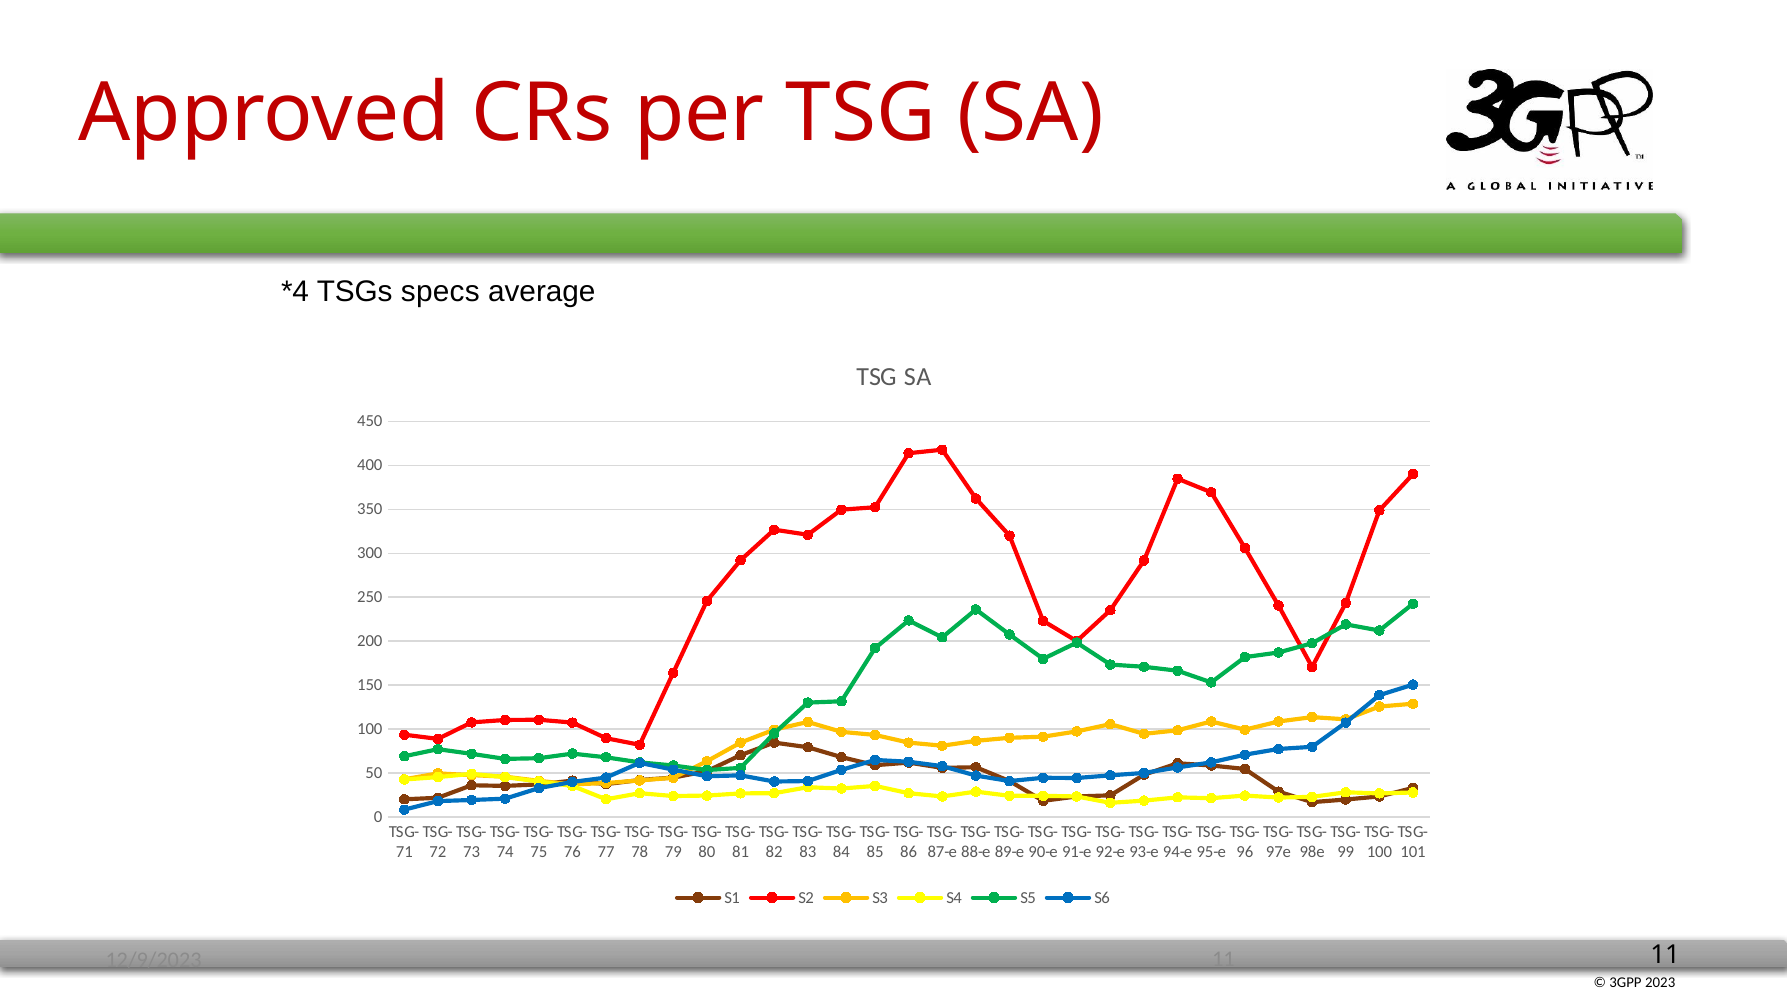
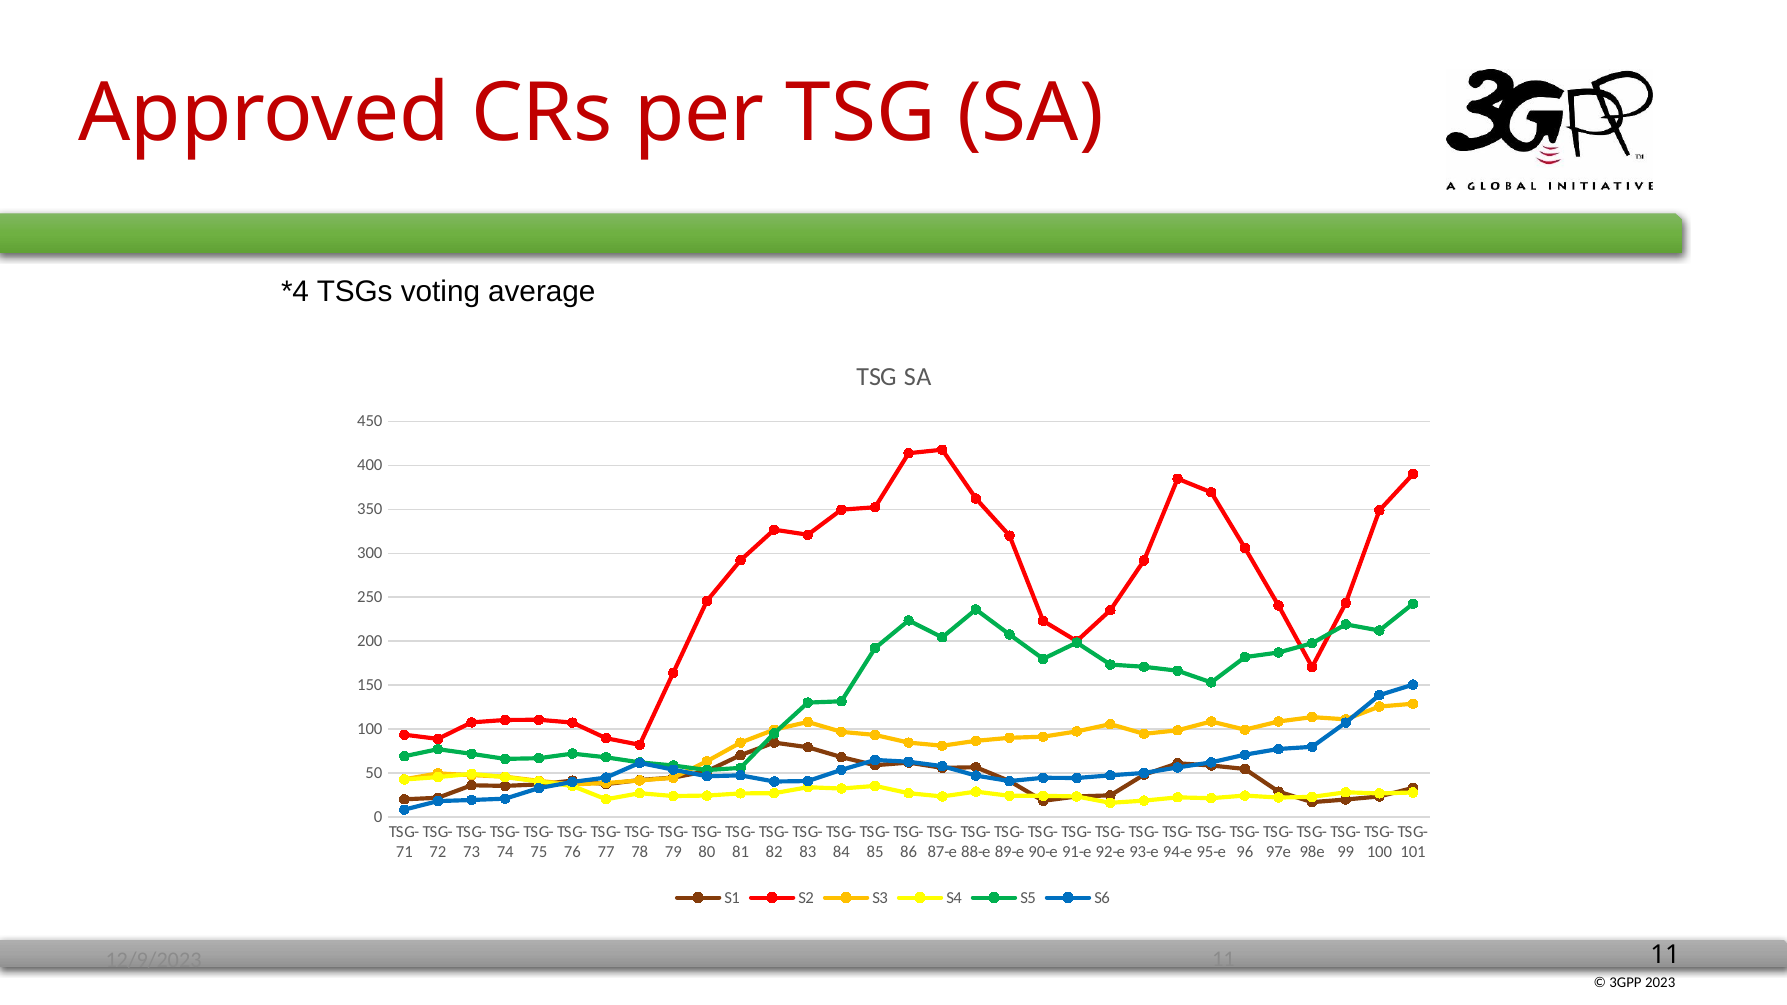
specs: specs -> voting (440, 292)
